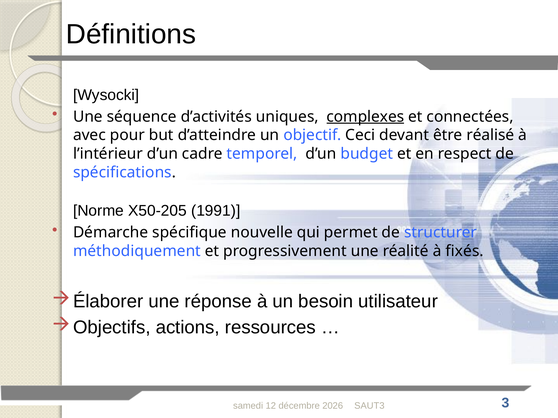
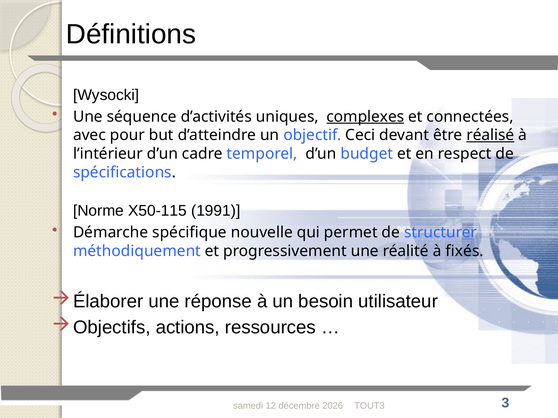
réalisé underline: none -> present (490, 135)
X50-205: X50-205 -> X50-115 (158, 211)
SAUT3: SAUT3 -> TOUT3 (369, 406)
